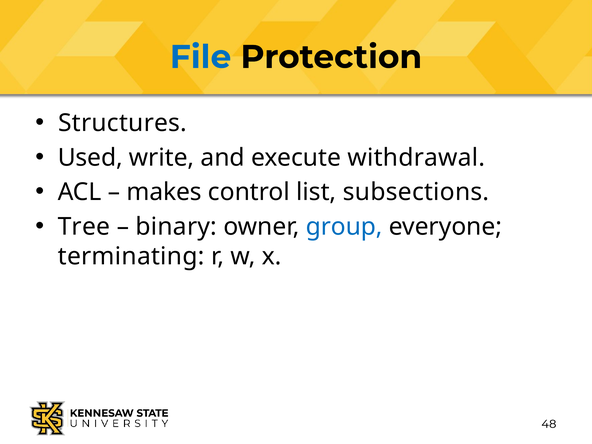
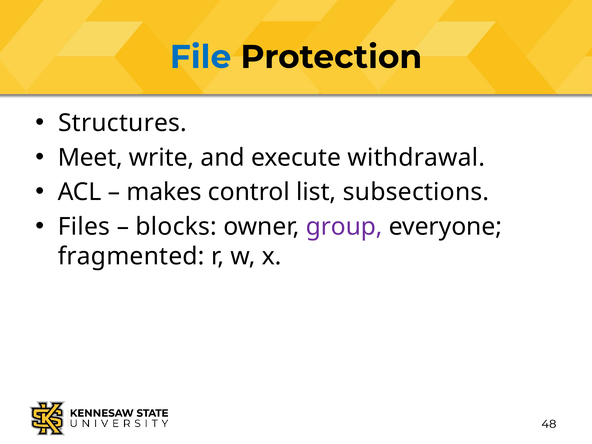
Used: Used -> Meet (90, 158)
Tree: Tree -> Files (84, 227)
binary: binary -> blocks (176, 227)
group colour: blue -> purple (344, 227)
terminating: terminating -> fragmented (131, 256)
